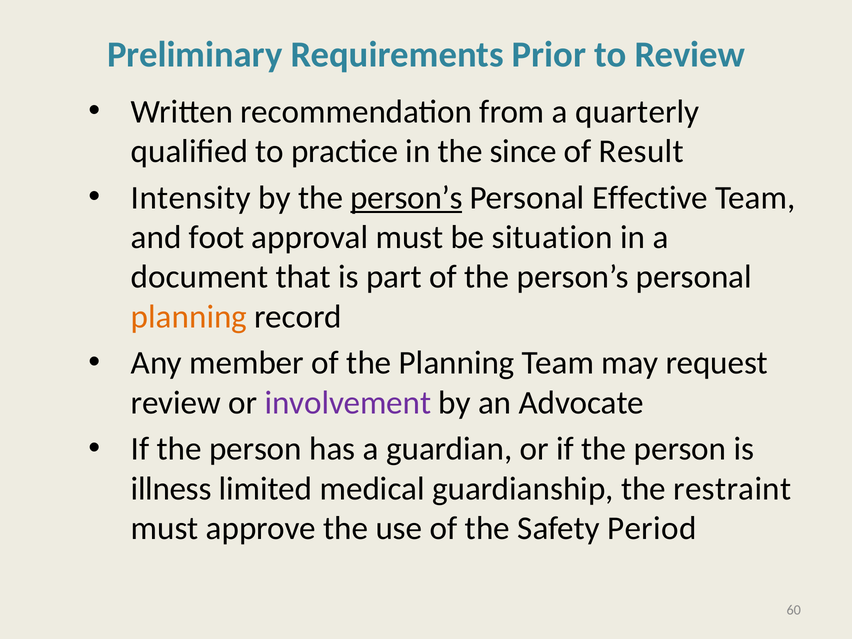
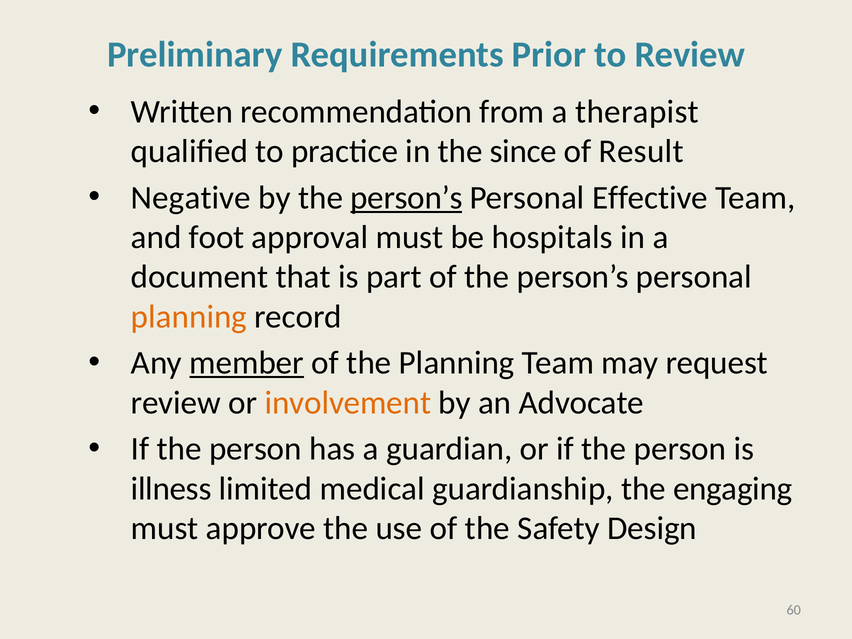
quarterly: quarterly -> therapist (637, 112)
Intensity: Intensity -> Negative (191, 198)
situation: situation -> hospitals (552, 237)
member underline: none -> present (247, 363)
involvement colour: purple -> orange (348, 403)
restraint: restraint -> engaging (733, 489)
Period: Period -> Design (652, 528)
